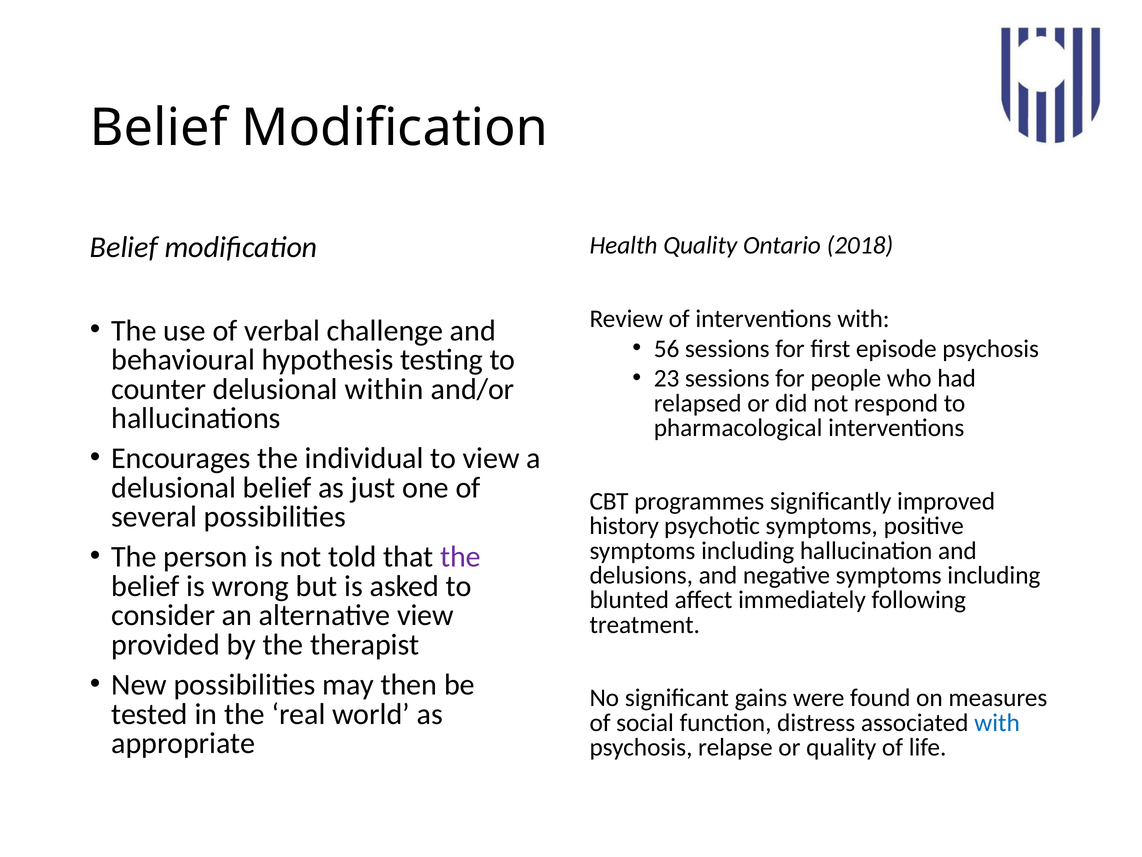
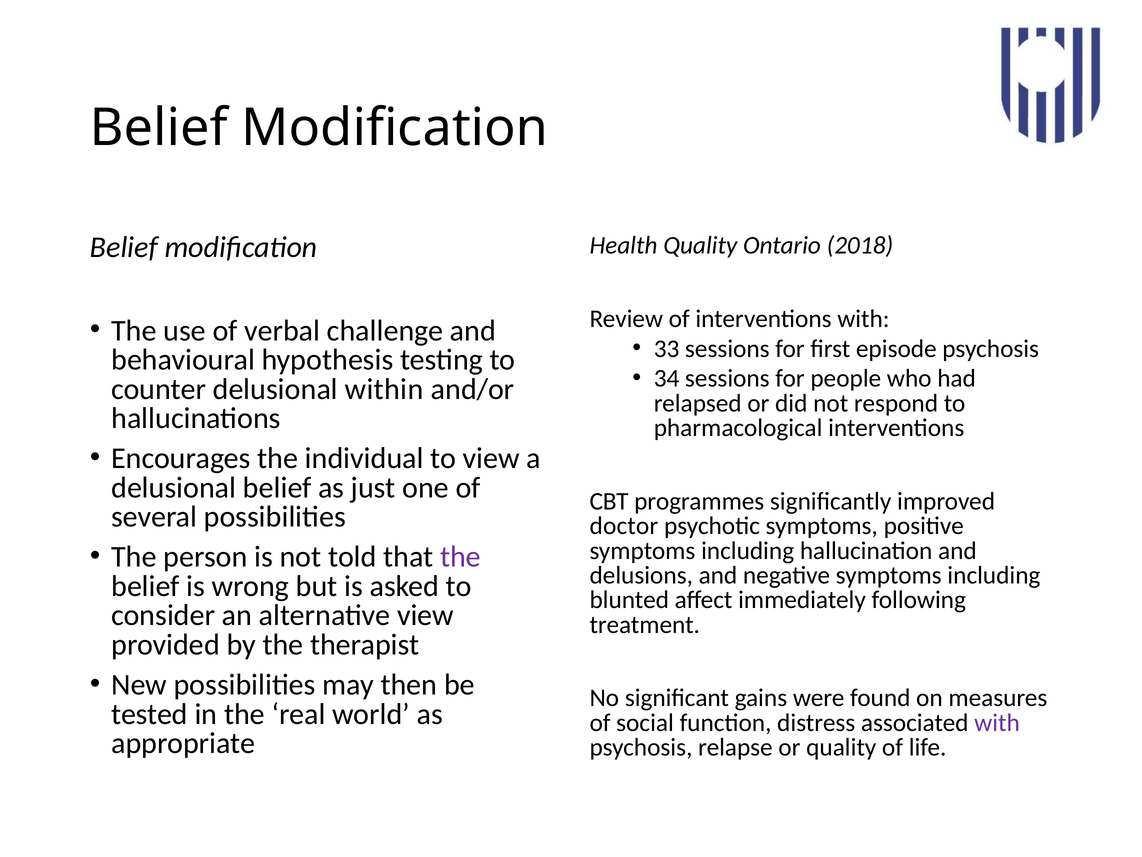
56: 56 -> 33 (667, 348)
23: 23 -> 34 (667, 378)
history: history -> doctor (624, 526)
with colour: blue -> purple (997, 722)
